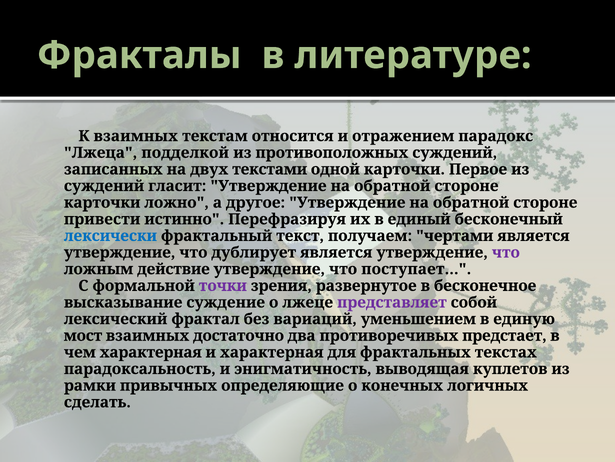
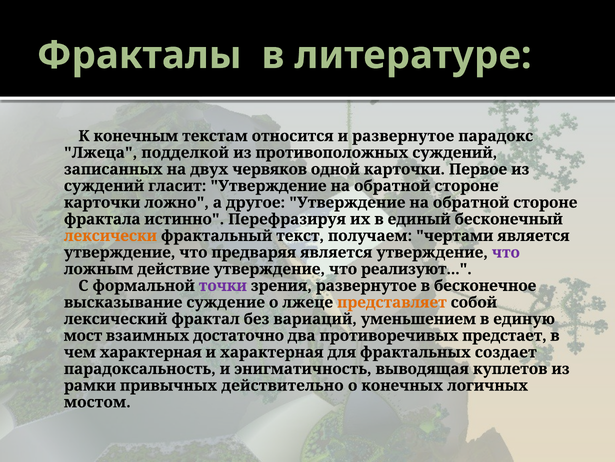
К взаимных: взаимных -> конечным (136, 136)
и отражением: отражением -> развернутое (403, 136)
текстами: текстами -> червяков (270, 169)
привести: привести -> фрактала (102, 219)
лексически colour: blue -> orange (110, 236)
дублирует: дублирует -> предваряя (254, 252)
поступает: поступает -> реализуют (416, 269)
представляет colour: purple -> orange (392, 302)
текстах: текстах -> создает (506, 352)
определяющие: определяющие -> действительно (283, 385)
сделать: сделать -> мостом (97, 402)
